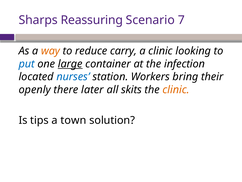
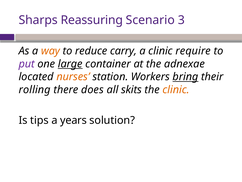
7: 7 -> 3 (181, 20)
looking: looking -> require (193, 51)
put colour: blue -> purple (27, 64)
infection: infection -> adnexae (184, 64)
nurses colour: blue -> orange (73, 77)
bring underline: none -> present (185, 77)
openly: openly -> rolling (35, 89)
later: later -> does (92, 89)
town: town -> years (73, 120)
